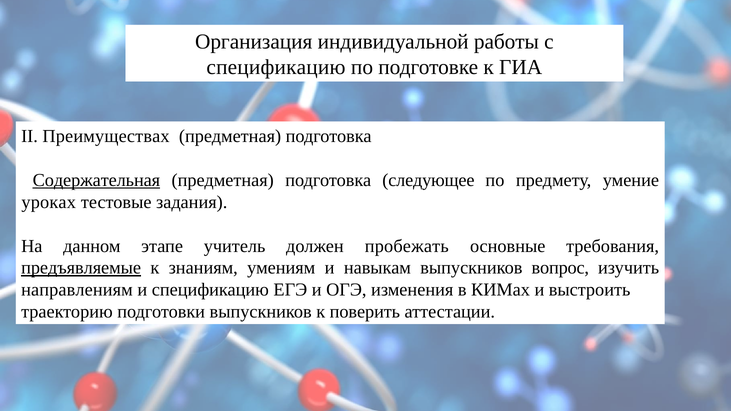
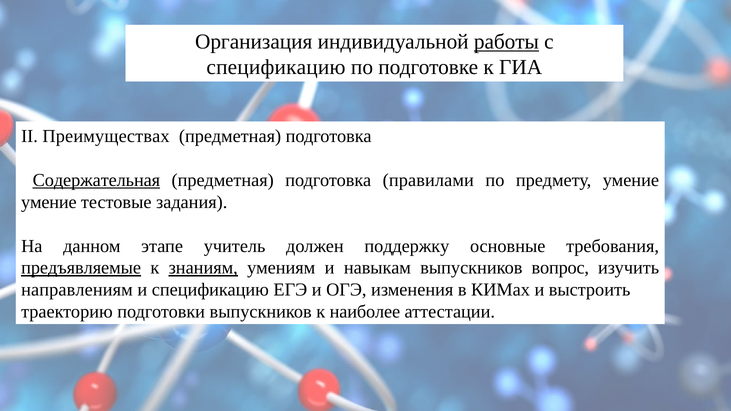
работы underline: none -> present (506, 42)
следующее: следующее -> правилами (428, 180)
уроках: уроках -> умение (49, 202)
пробежать: пробежать -> поддержку (407, 246)
знаниям underline: none -> present (203, 268)
поверить: поверить -> наиболее (365, 312)
